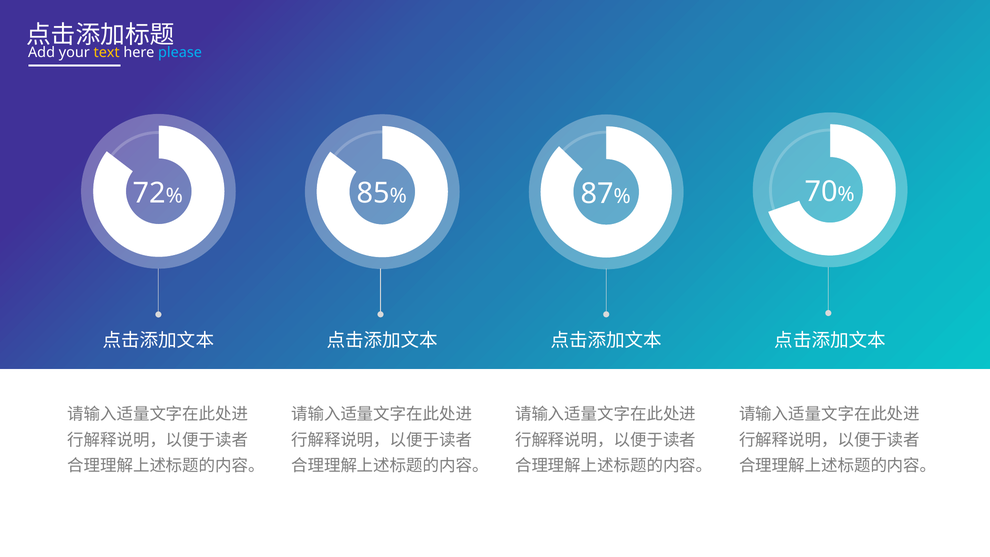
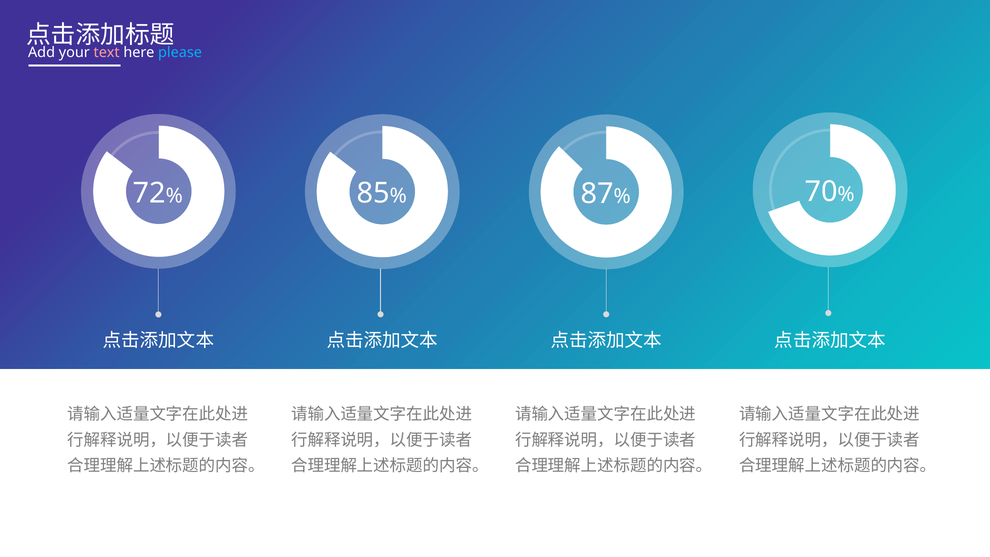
text colour: yellow -> pink (107, 53)
